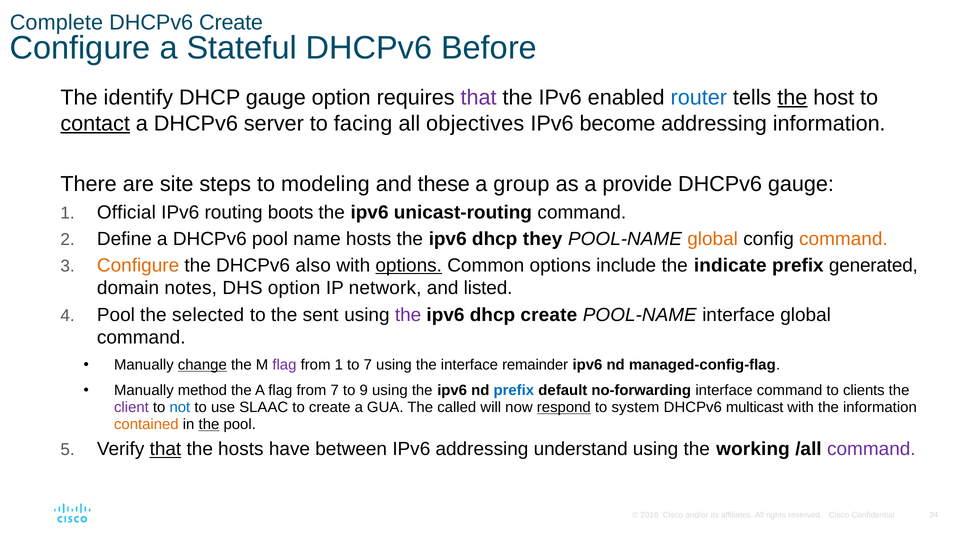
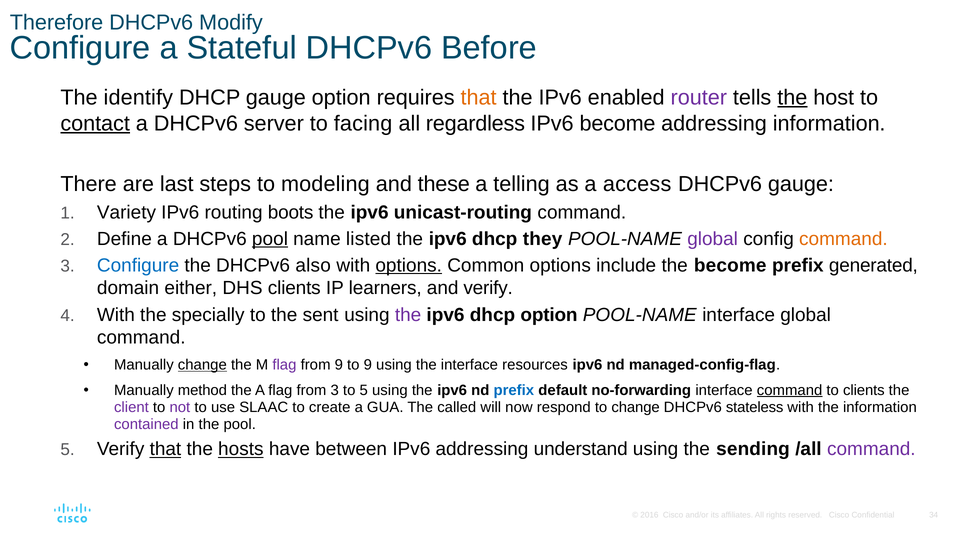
Complete: Complete -> Therefore (57, 22)
DHCPv6 Create: Create -> Modify (231, 22)
that colour: purple -> orange (479, 97)
router colour: blue -> purple (699, 97)
objectives: objectives -> regardless (475, 123)
site: site -> last (177, 184)
group: group -> telling (522, 184)
provide: provide -> access (637, 184)
Official: Official -> Variety (126, 212)
pool underline: none -> present (270, 239)
name hosts: hosts -> listed (369, 239)
global colour: orange -> purple (713, 239)
Configure colour: orange -> blue (138, 265)
the indicate: indicate -> become (730, 265)
notes: notes -> either (191, 288)
DHS option: option -> clients (294, 288)
network: network -> learners (385, 288)
and listed: listed -> verify (488, 288)
Pool: Pool -> With (116, 314)
selected: selected -> specially (208, 314)
dhcp create: create -> option (549, 314)
from 1: 1 -> 9 (339, 364)
to 7: 7 -> 9 (368, 364)
remainder: remainder -> resources (535, 364)
from 7: 7 -> 3 (335, 390)
to 9: 9 -> 5 (364, 390)
command underline: none -> present (790, 390)
not colour: blue -> purple (180, 407)
respond underline: present -> none (564, 407)
to system: system -> change (636, 407)
multicast: multicast -> stateless (755, 407)
contained colour: orange -> purple (146, 424)
the underline: present -> none (209, 424)
hosts underline: none -> present (241, 449)
working: working -> sending (753, 449)
